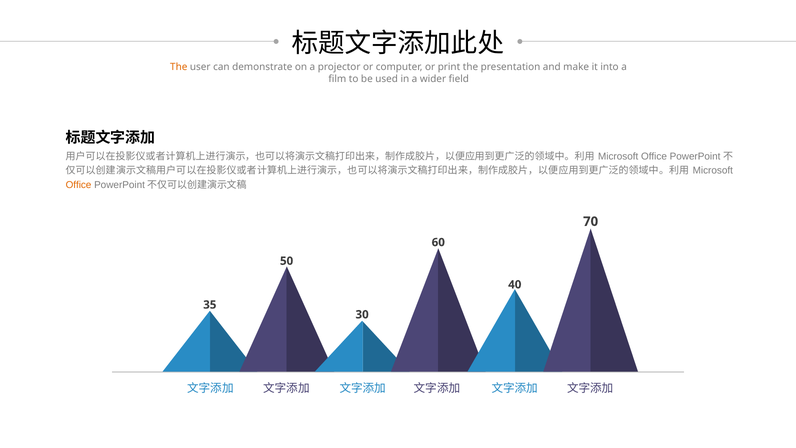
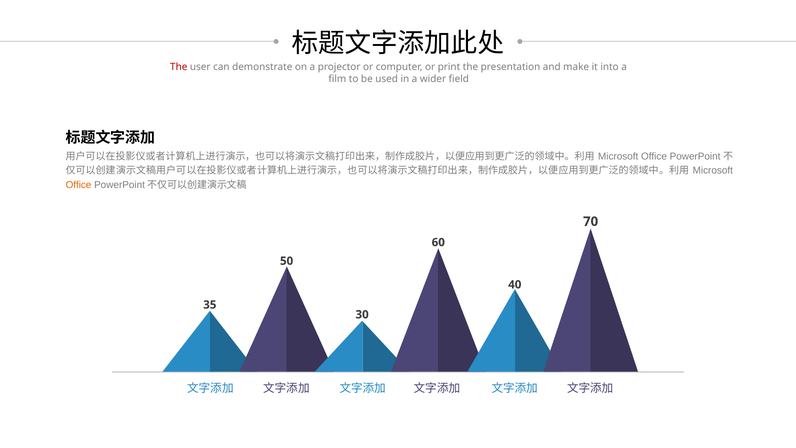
The colour: orange -> red (179, 67)
